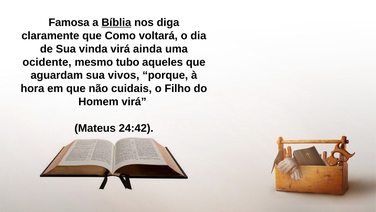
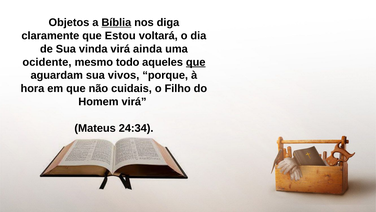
Famosa: Famosa -> Objetos (69, 22)
Como: Como -> Estou (120, 36)
tubo: tubo -> todo (128, 62)
que underline: none -> present (196, 62)
24:42: 24:42 -> 24:34 (136, 128)
